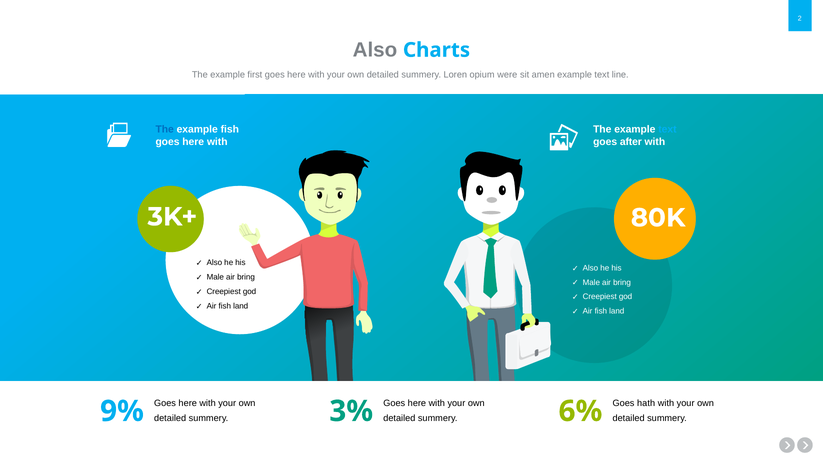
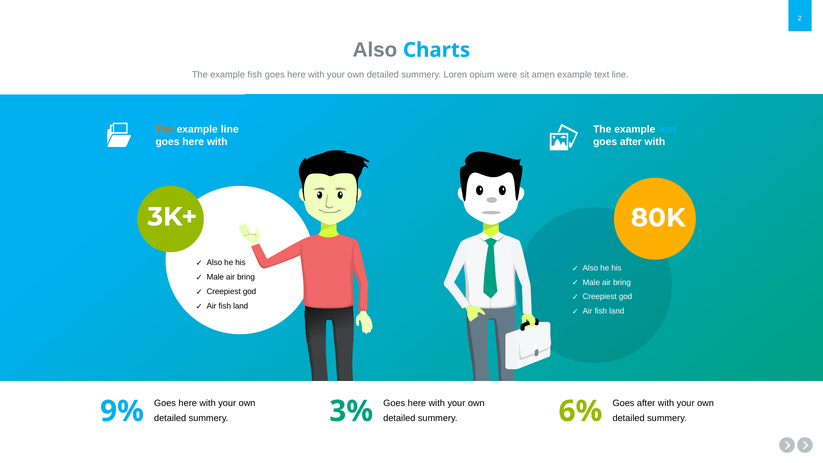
example first: first -> fish (255, 75)
The colour: blue -> orange (165, 129)
example fish: fish -> line (230, 129)
hath: hath -> after (646, 403)
